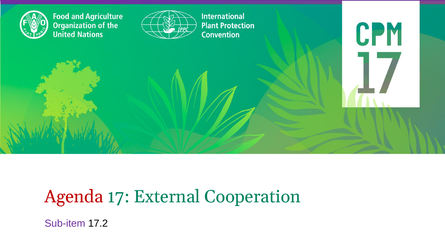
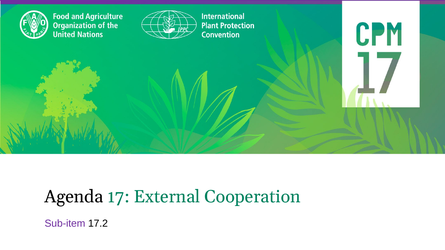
Agenda colour: red -> black (74, 197)
